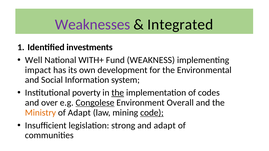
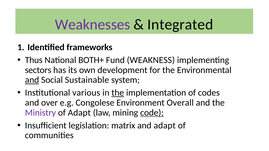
investments: investments -> frameworks (89, 47)
Well: Well -> Thus (34, 60)
WITH+: WITH+ -> BOTH+ (91, 60)
impact: impact -> sectors (38, 70)
and underline: none -> present (32, 80)
Information: Information -> Sustainable (87, 80)
poverty: poverty -> various (86, 93)
Congolese underline: present -> none (95, 103)
Ministry colour: orange -> purple (40, 113)
strong: strong -> matrix (123, 126)
